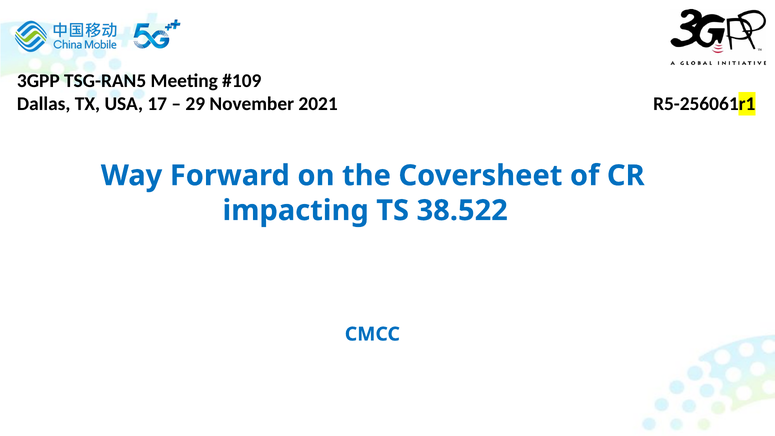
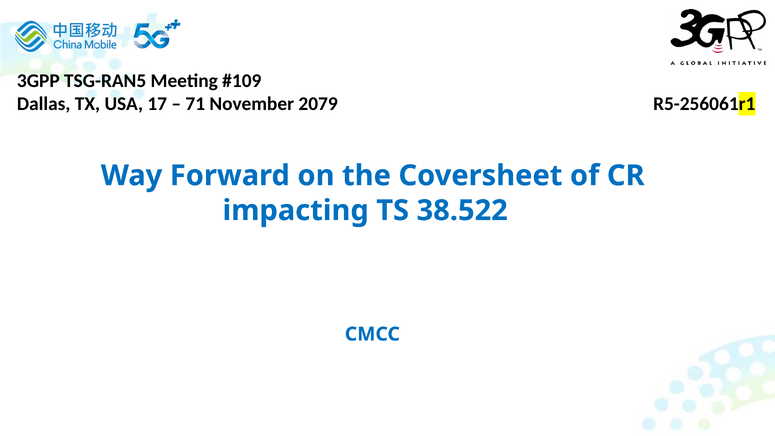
29: 29 -> 71 (195, 104)
2021: 2021 -> 2079 (318, 104)
